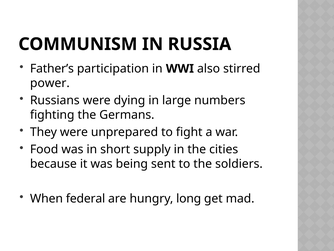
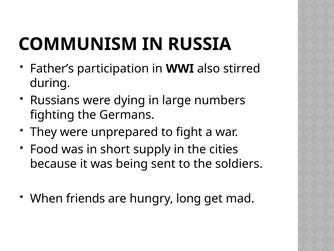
power: power -> during (50, 83)
federal: federal -> friends (86, 198)
